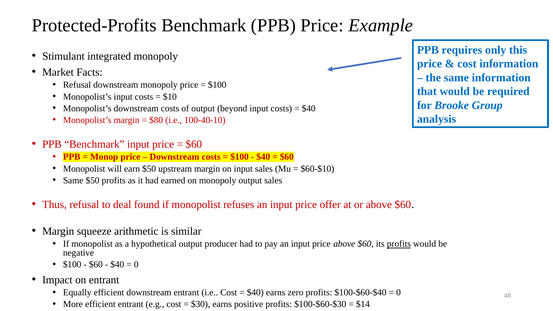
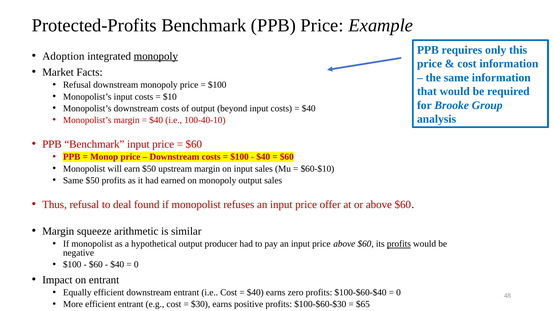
Stimulant: Stimulant -> Adoption (63, 56)
monopoly underline: none -> present (156, 56)
$80: $80 -> $40 (156, 120)
$14: $14 -> $65 (363, 304)
